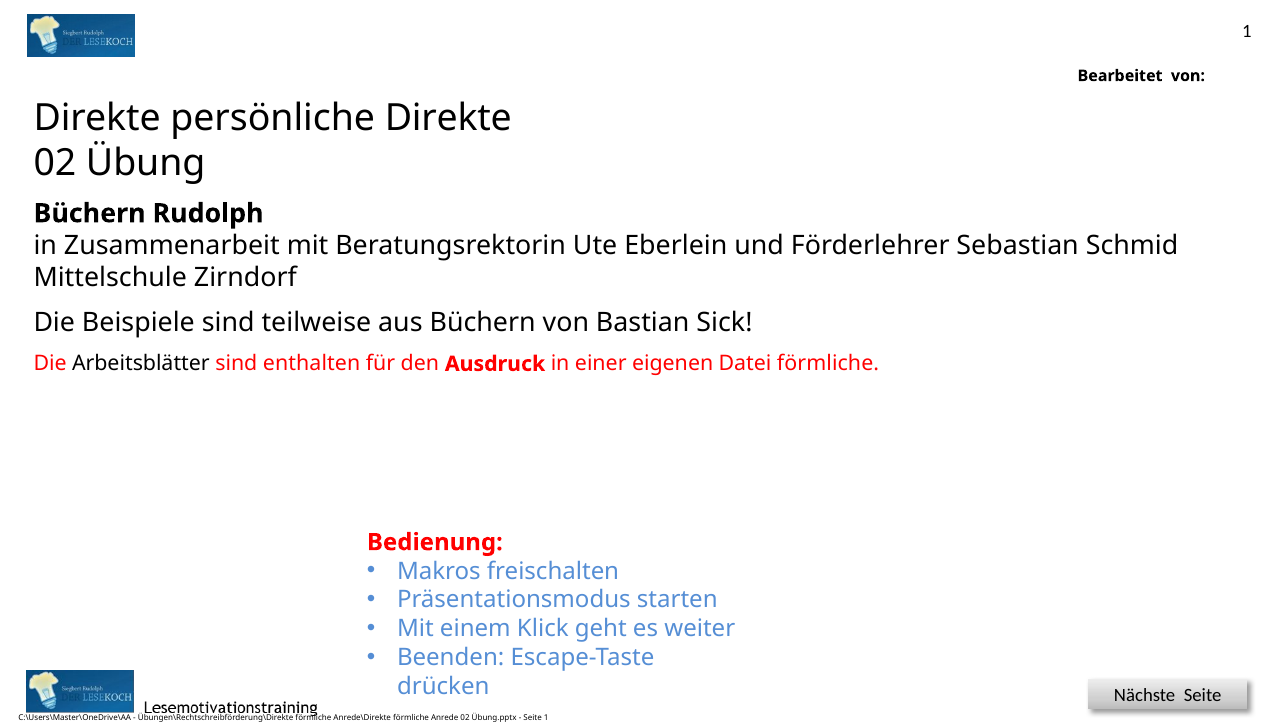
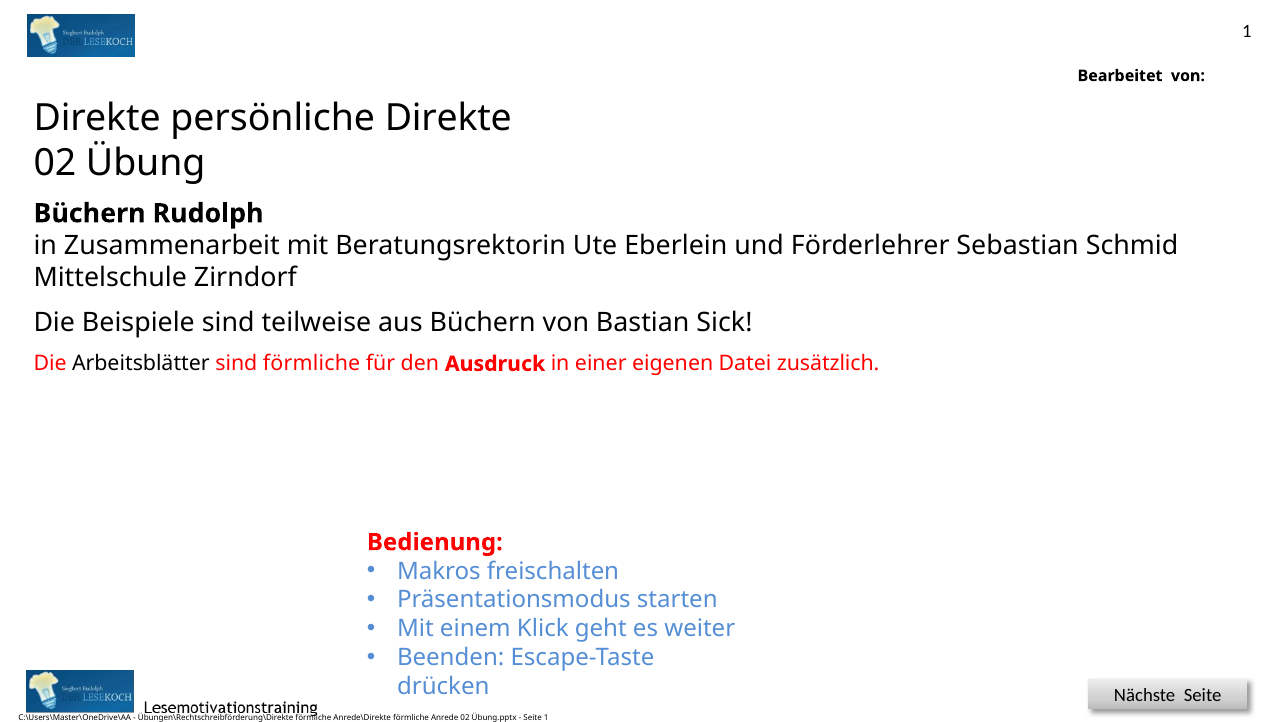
sind enthalten: enthalten -> förmliche (312, 364)
Datei förmliche: förmliche -> zusätzlich (828, 364)
